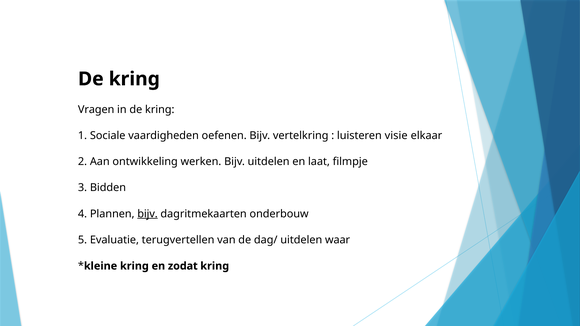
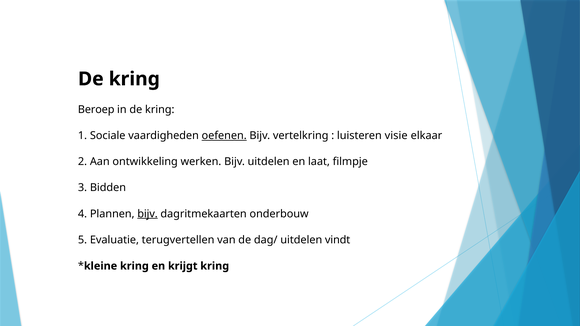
Vragen: Vragen -> Beroep (96, 110)
oefenen underline: none -> present (224, 136)
waar: waar -> vindt (338, 240)
zodat: zodat -> krijgt (183, 266)
